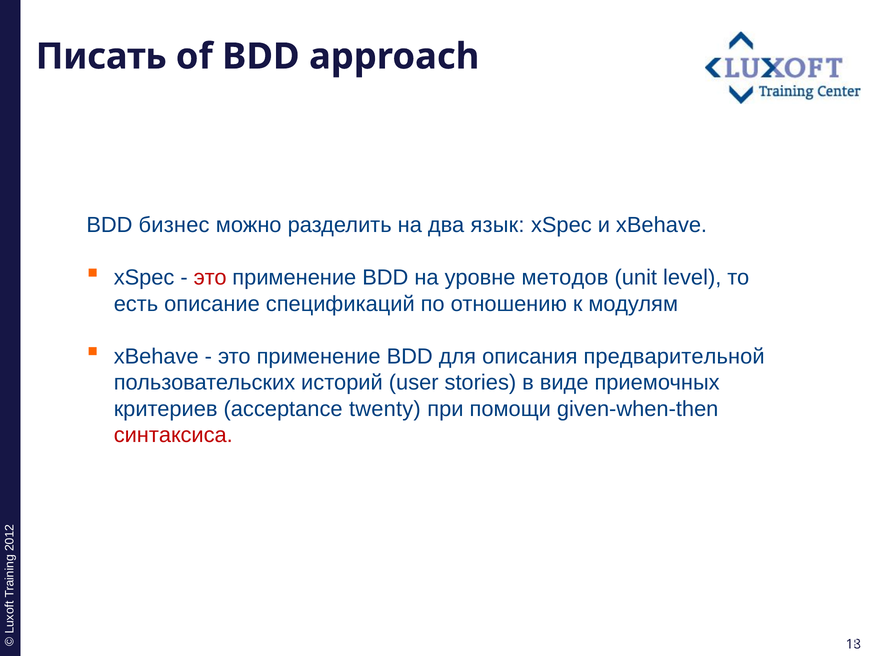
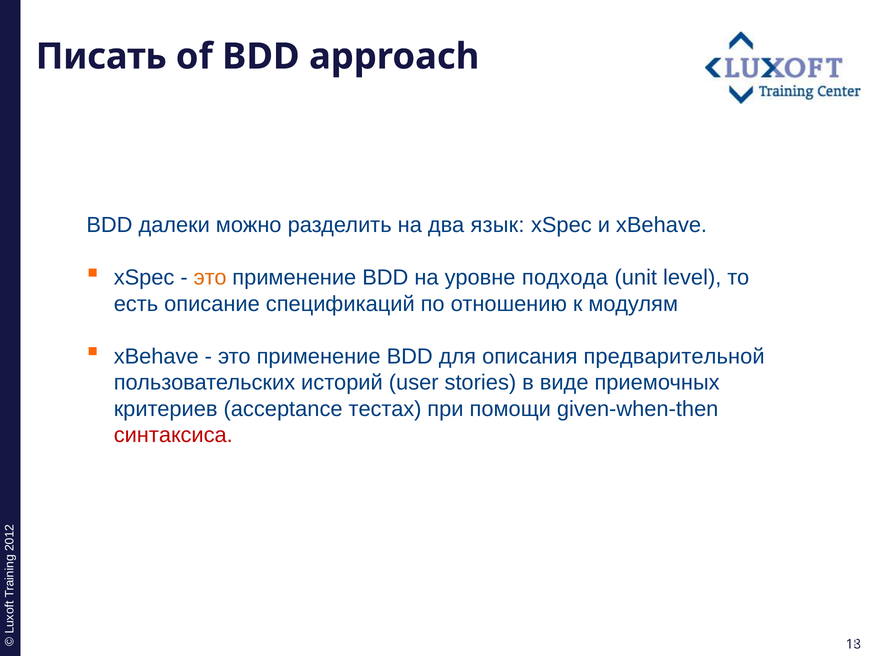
бизнес: бизнес -> далеки (174, 225)
это colour: red -> orange (210, 277)
методов: методов -> подхода (565, 277)
twenty: twenty -> тестах (385, 409)
